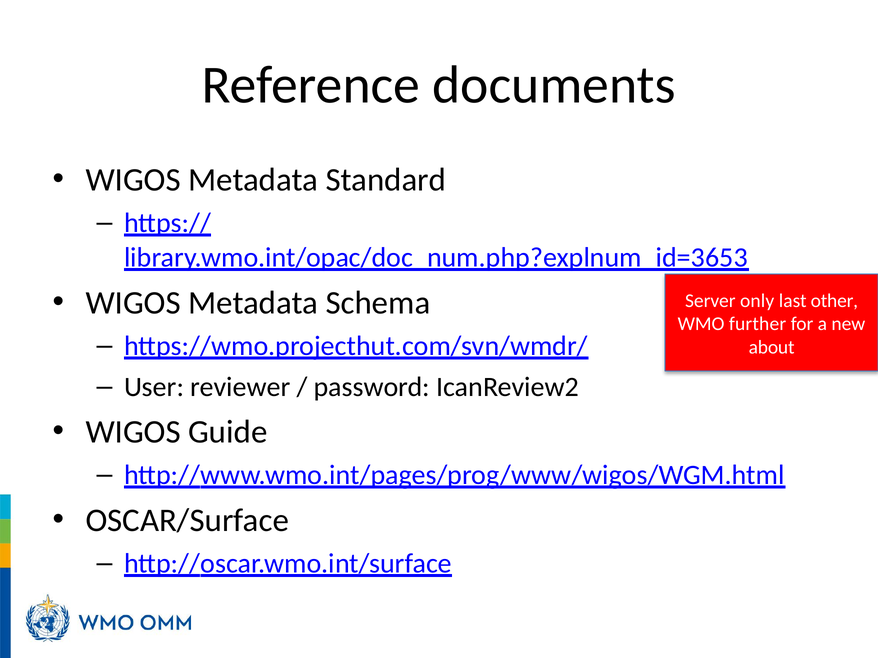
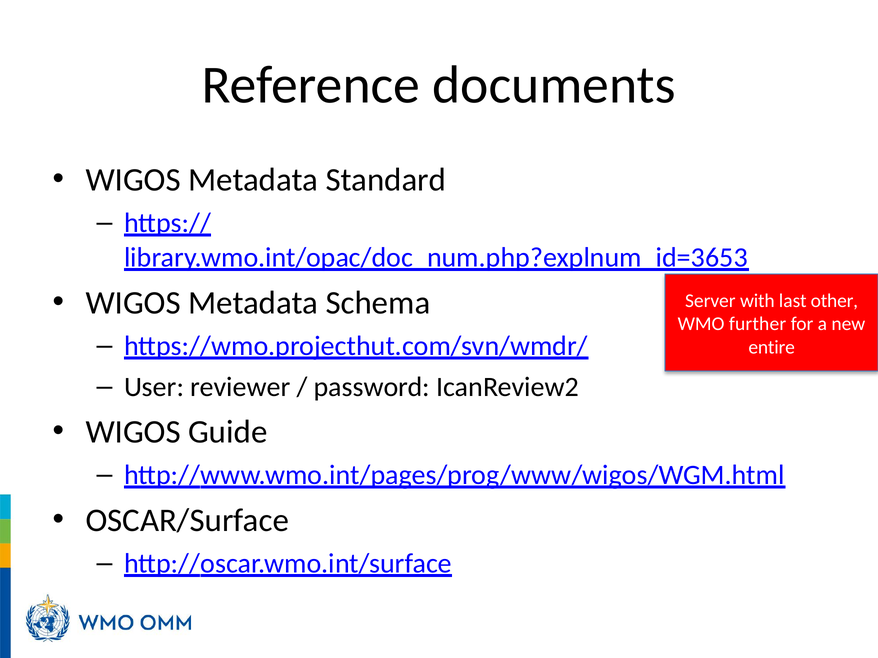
only: only -> with (757, 301)
about: about -> entire (772, 348)
